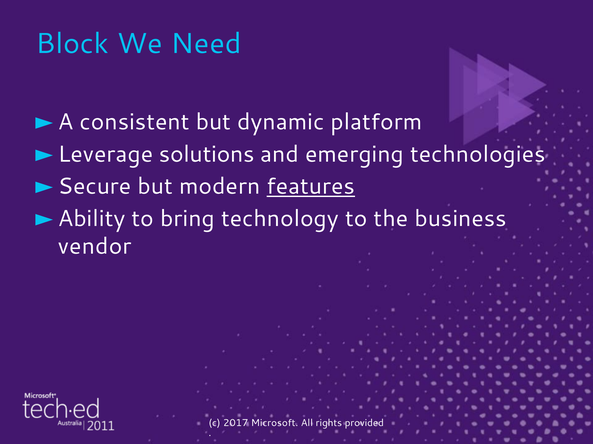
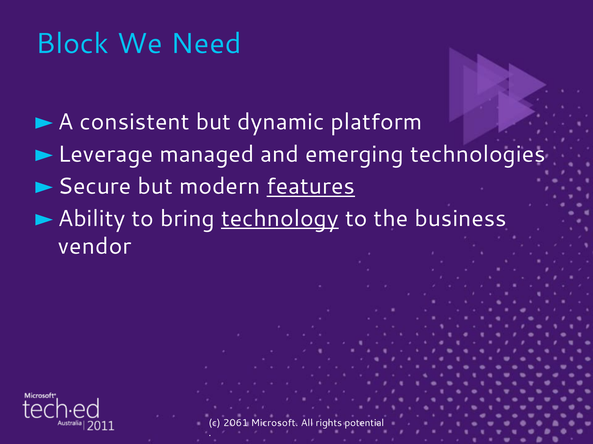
solutions: solutions -> managed (207, 154)
technology underline: none -> present (280, 219)
2017: 2017 -> 2061 (236, 424)
provided: provided -> potential (364, 424)
